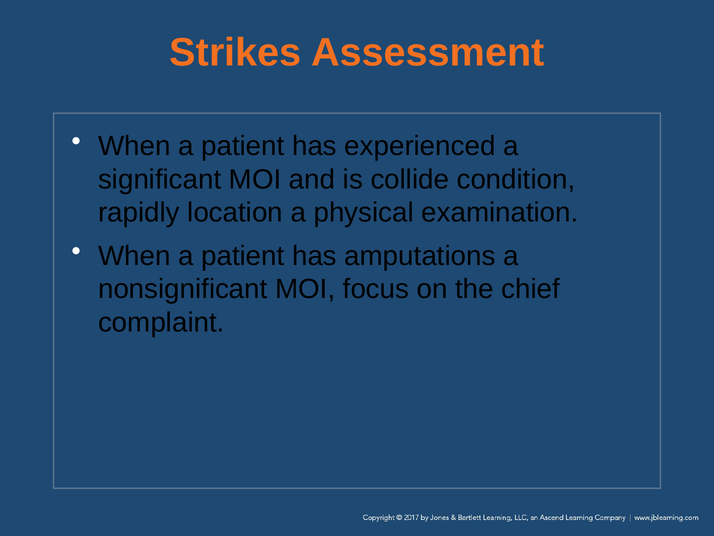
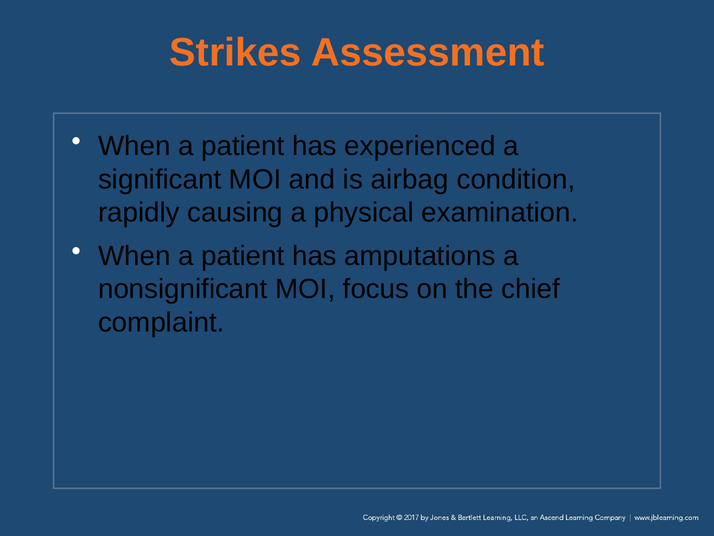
collide: collide -> airbag (410, 179)
location: location -> causing (235, 213)
